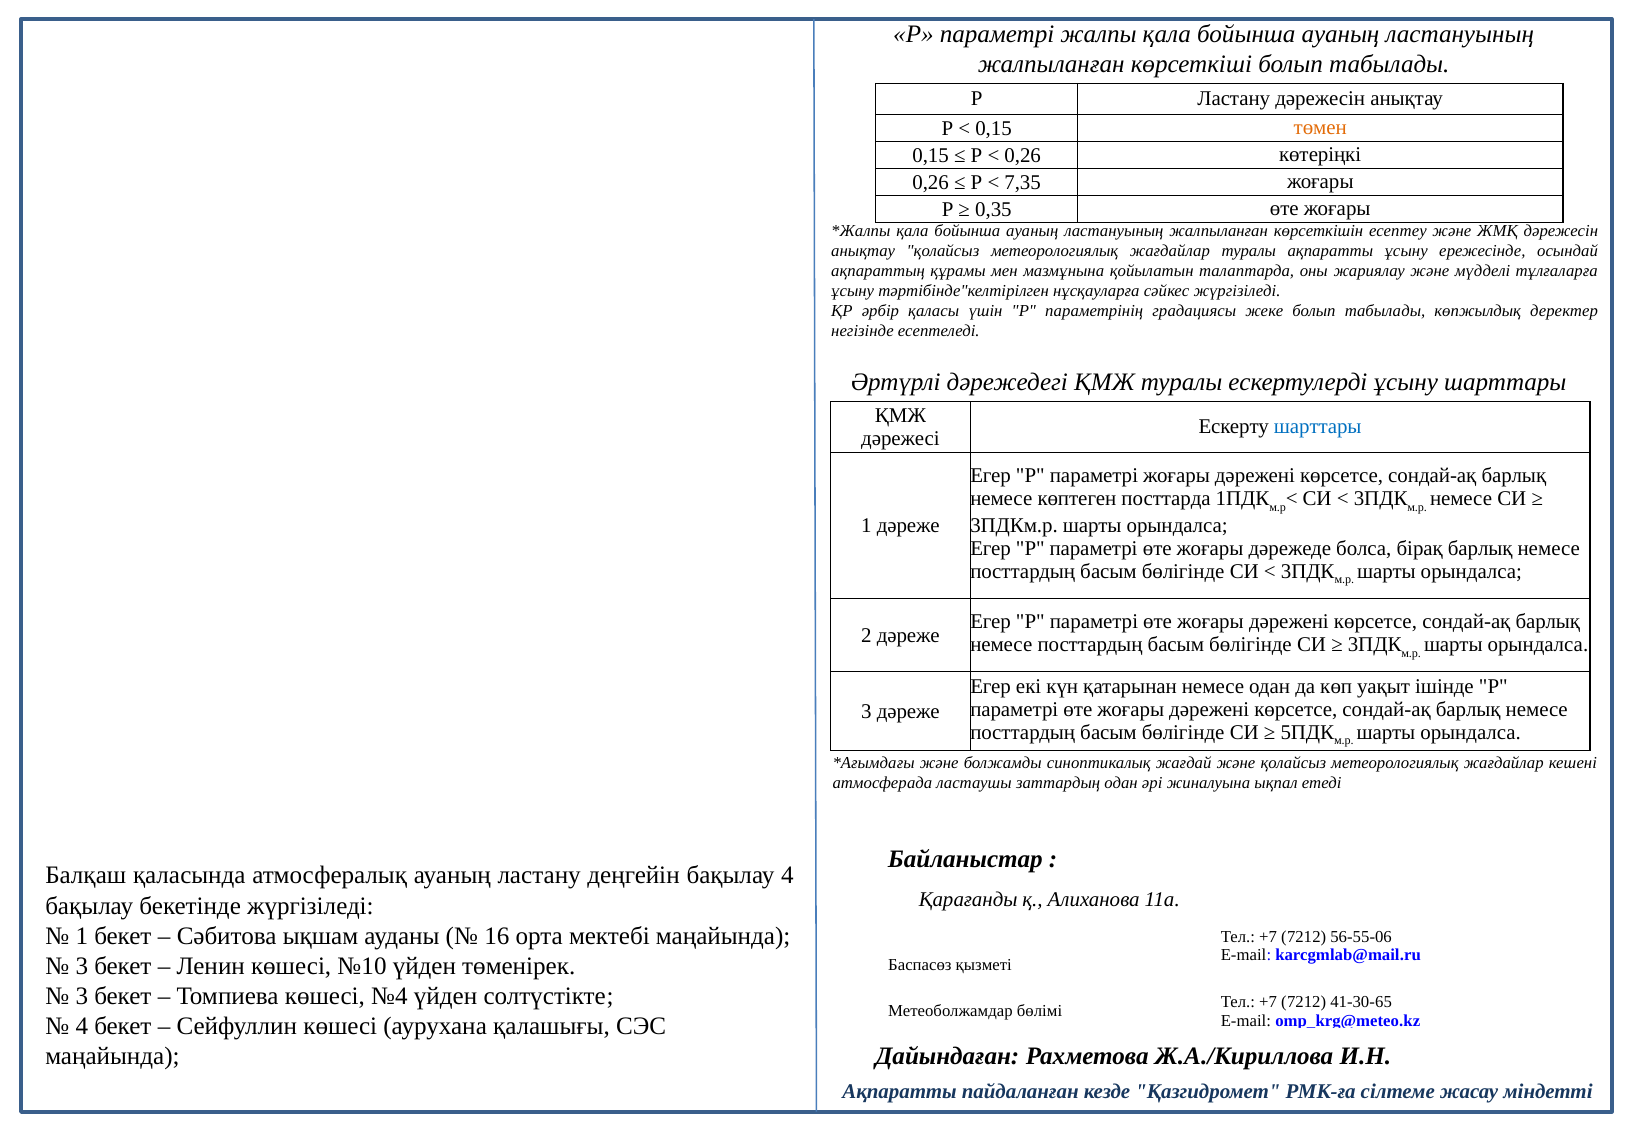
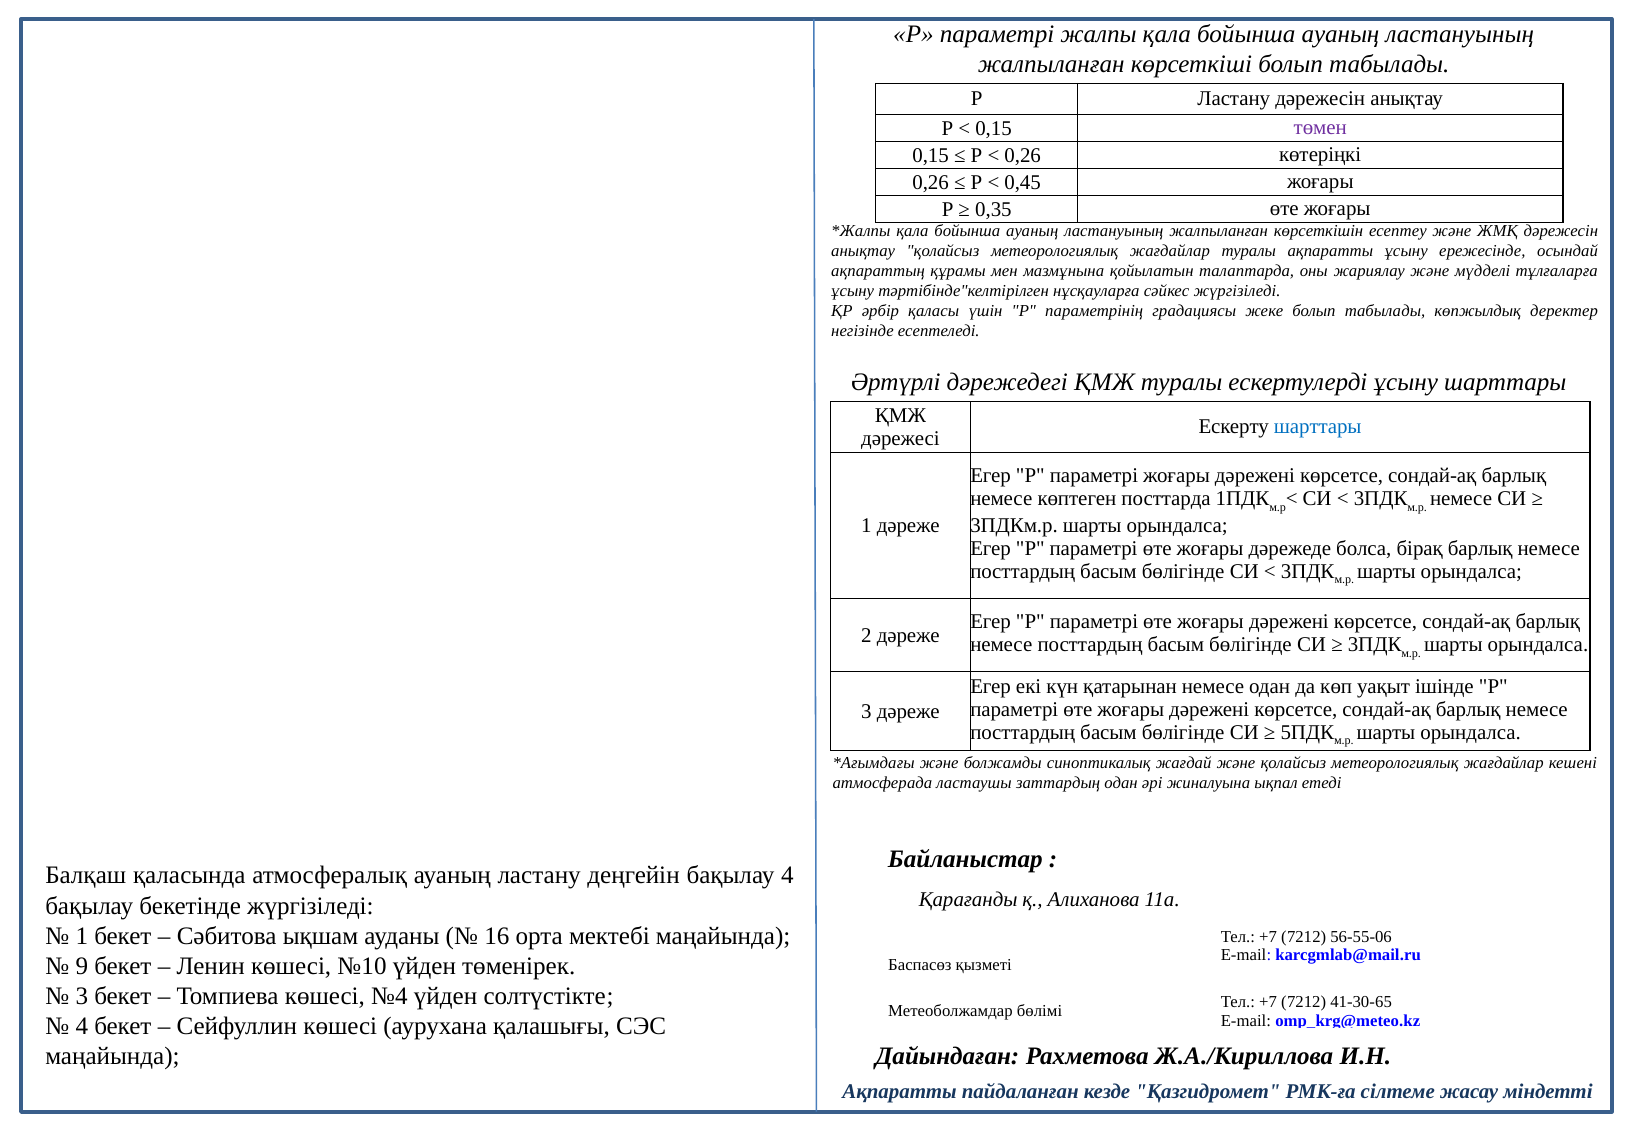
төмен colour: orange -> purple (1320, 128)
7,35: 7,35 -> 0,45 (1023, 183)
3: 3 -> 9 (82, 966)
